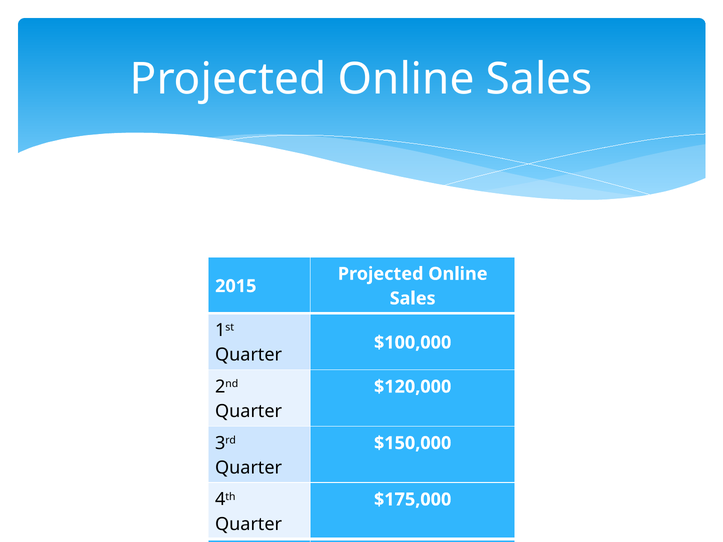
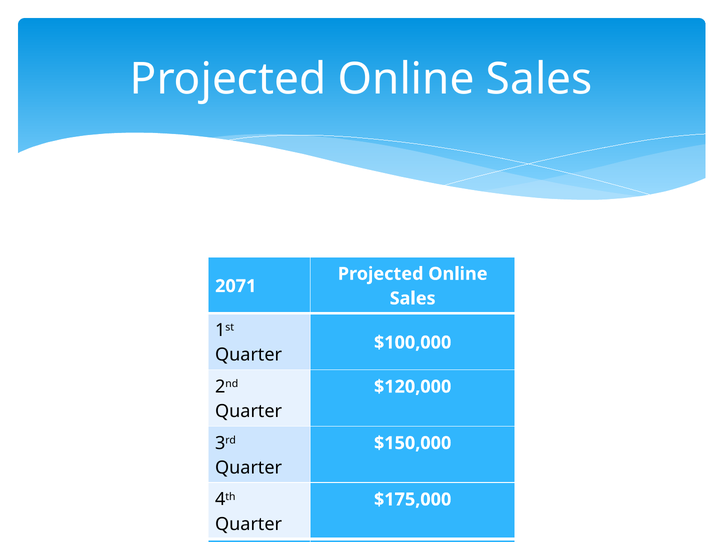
2015: 2015 -> 2071 (236, 286)
